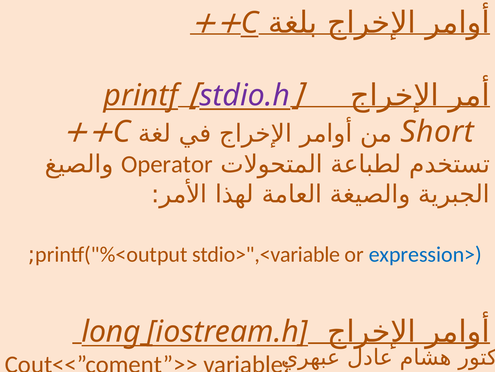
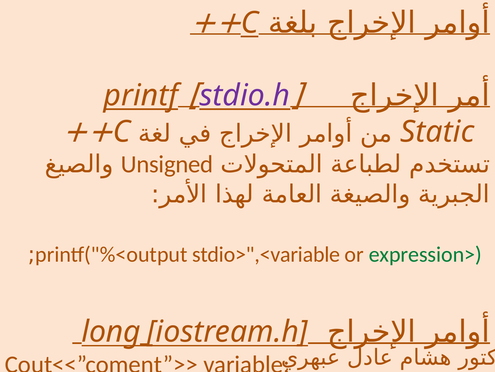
Short: Short -> Static (437, 132)
Operator: Operator -> Unsigned (167, 164)
expression> colour: blue -> green (425, 254)
